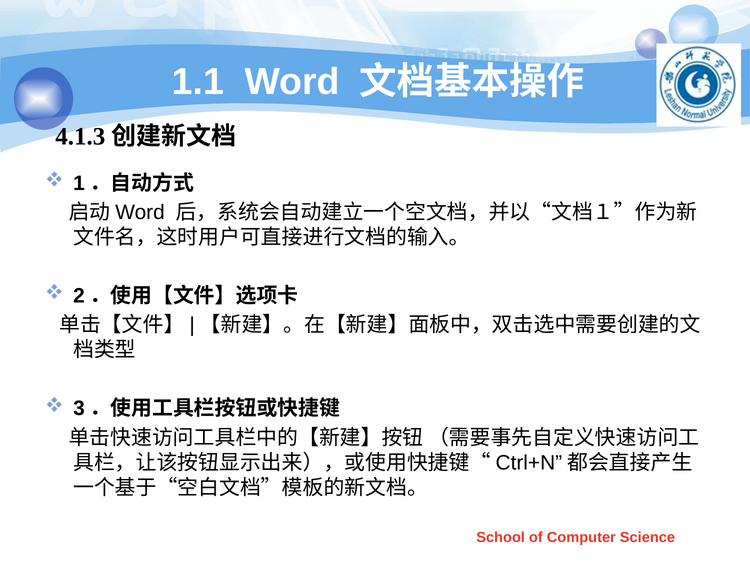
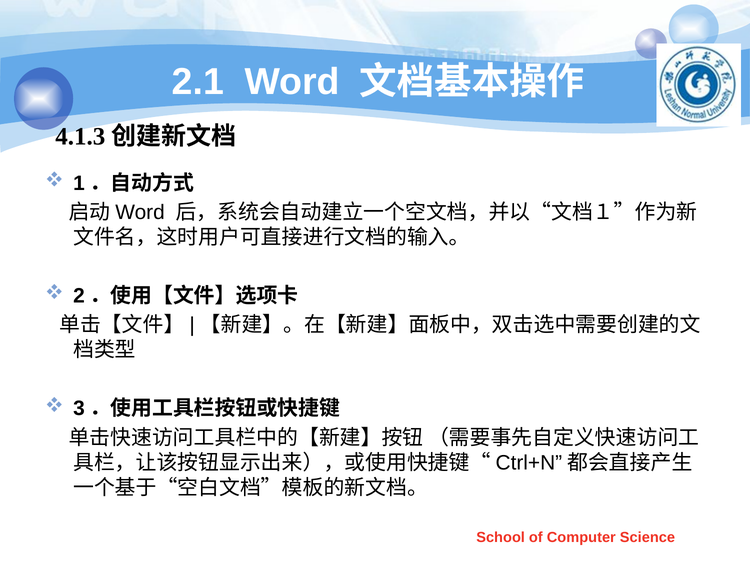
1.1: 1.1 -> 2.1 (198, 82)
